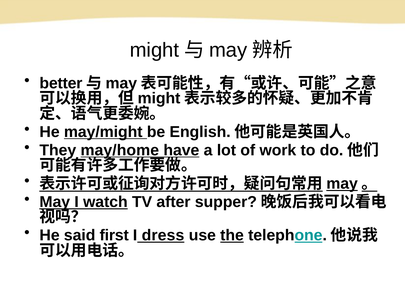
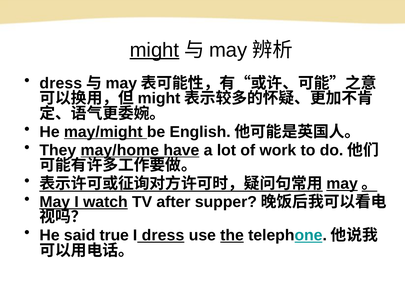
might underline: none -> present (154, 50)
better: better -> dress (61, 83)
first: first -> true (114, 235)
